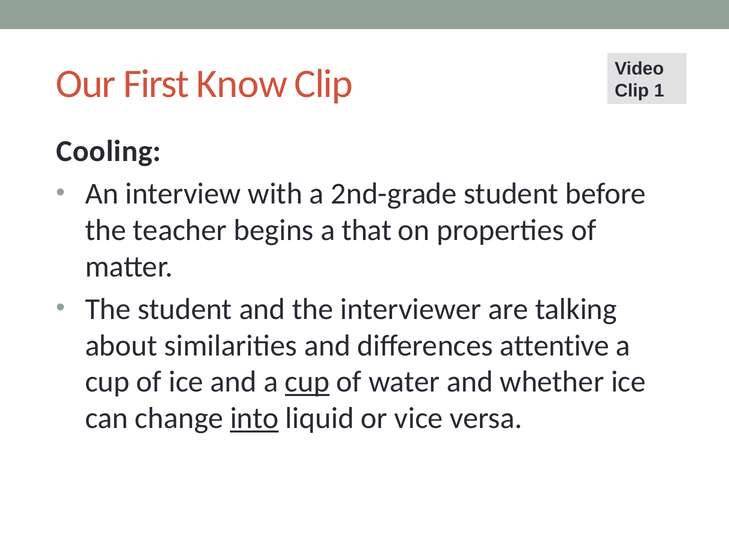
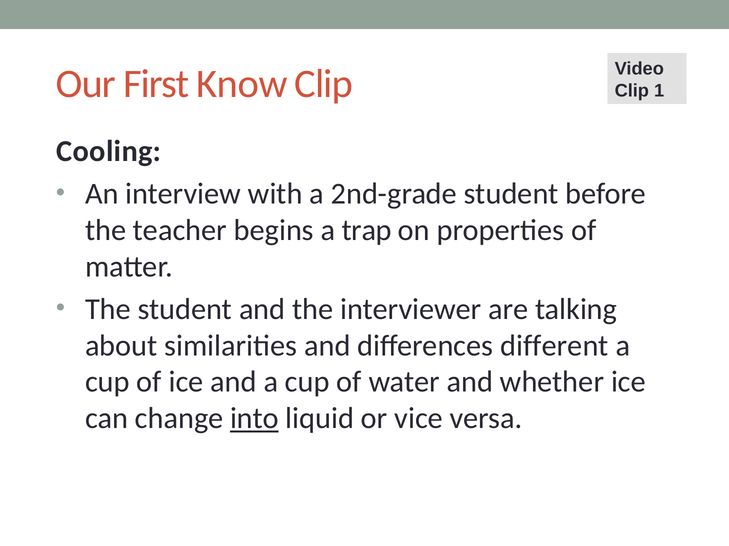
that: that -> trap (367, 231)
attentive: attentive -> different (554, 346)
cup underline: present -> none (307, 382)
